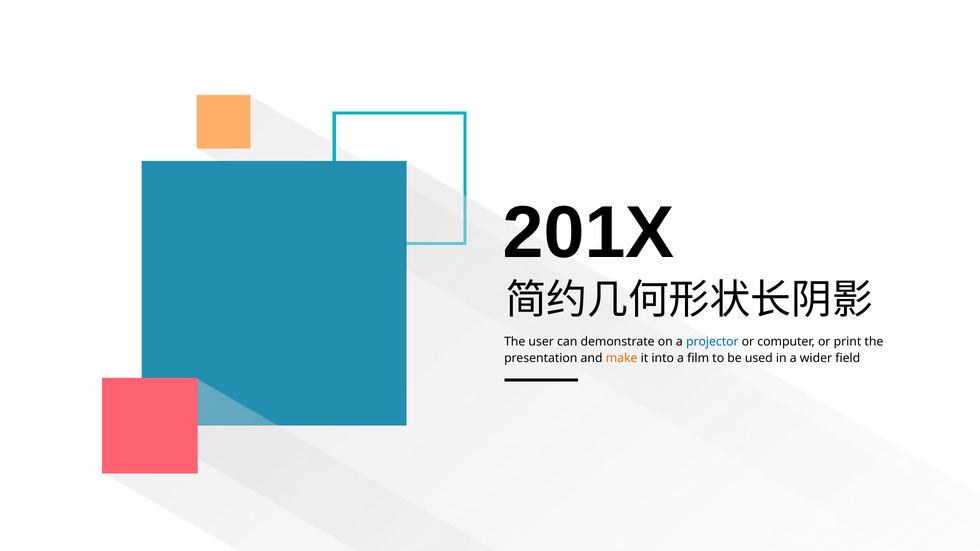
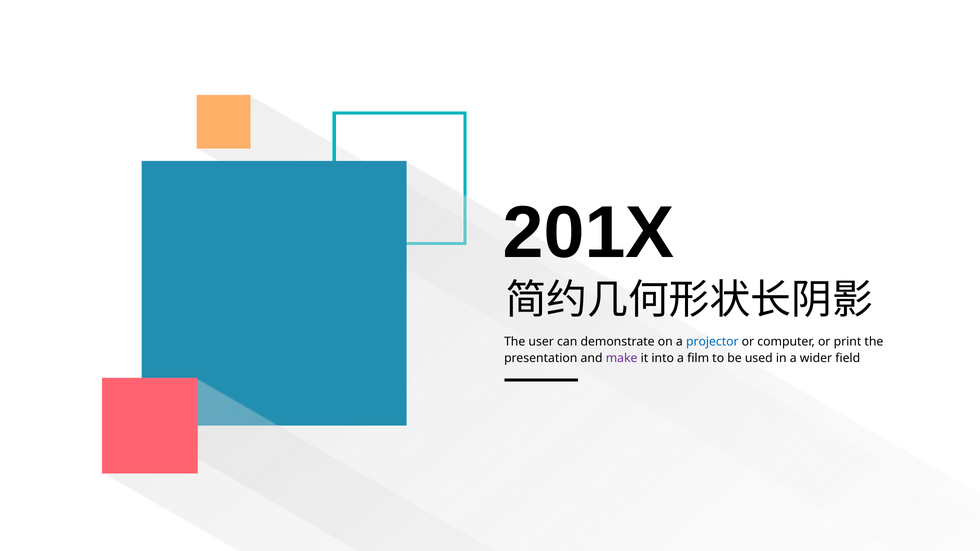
make colour: orange -> purple (622, 358)
